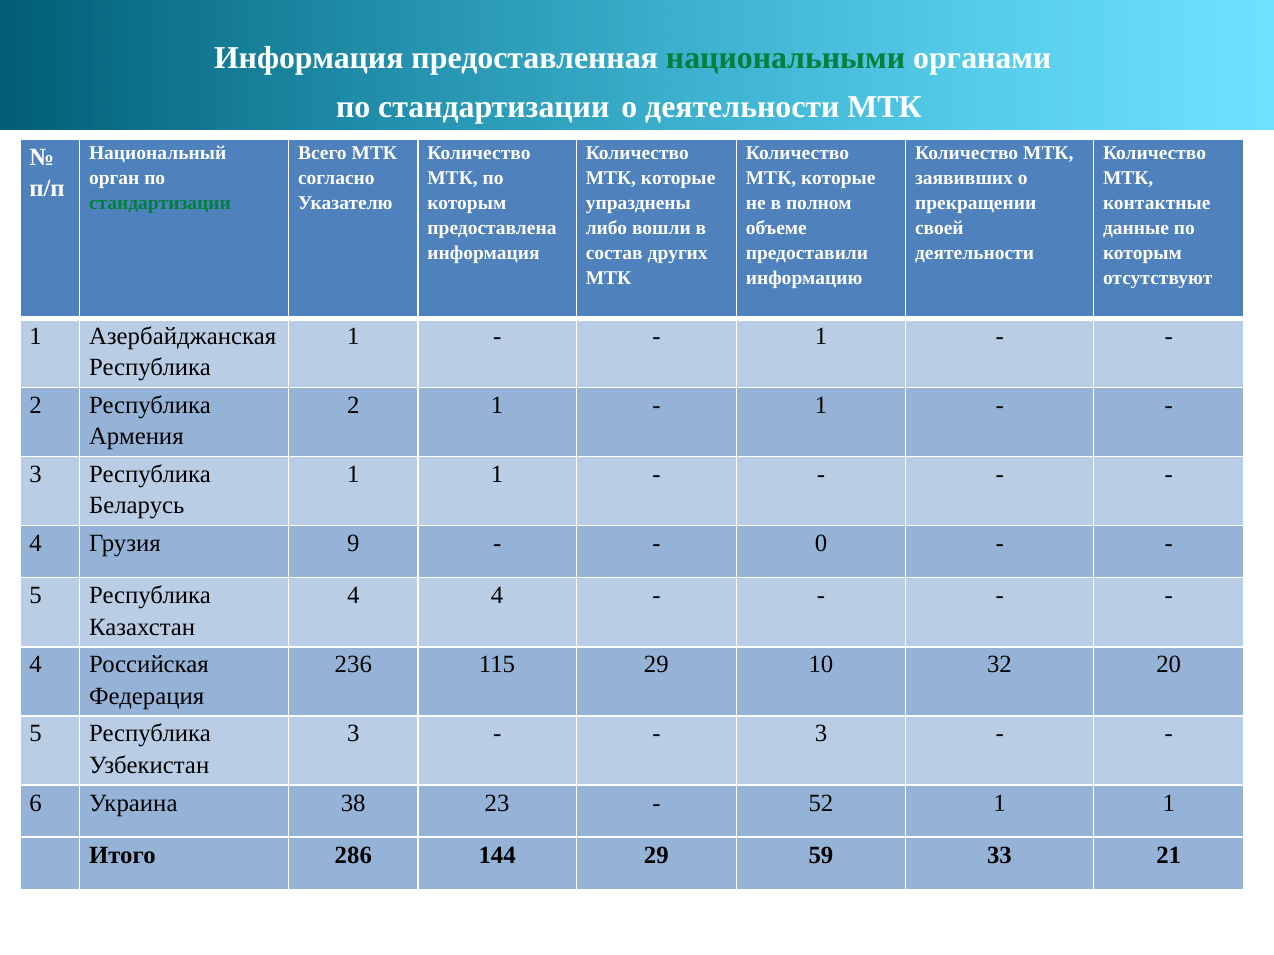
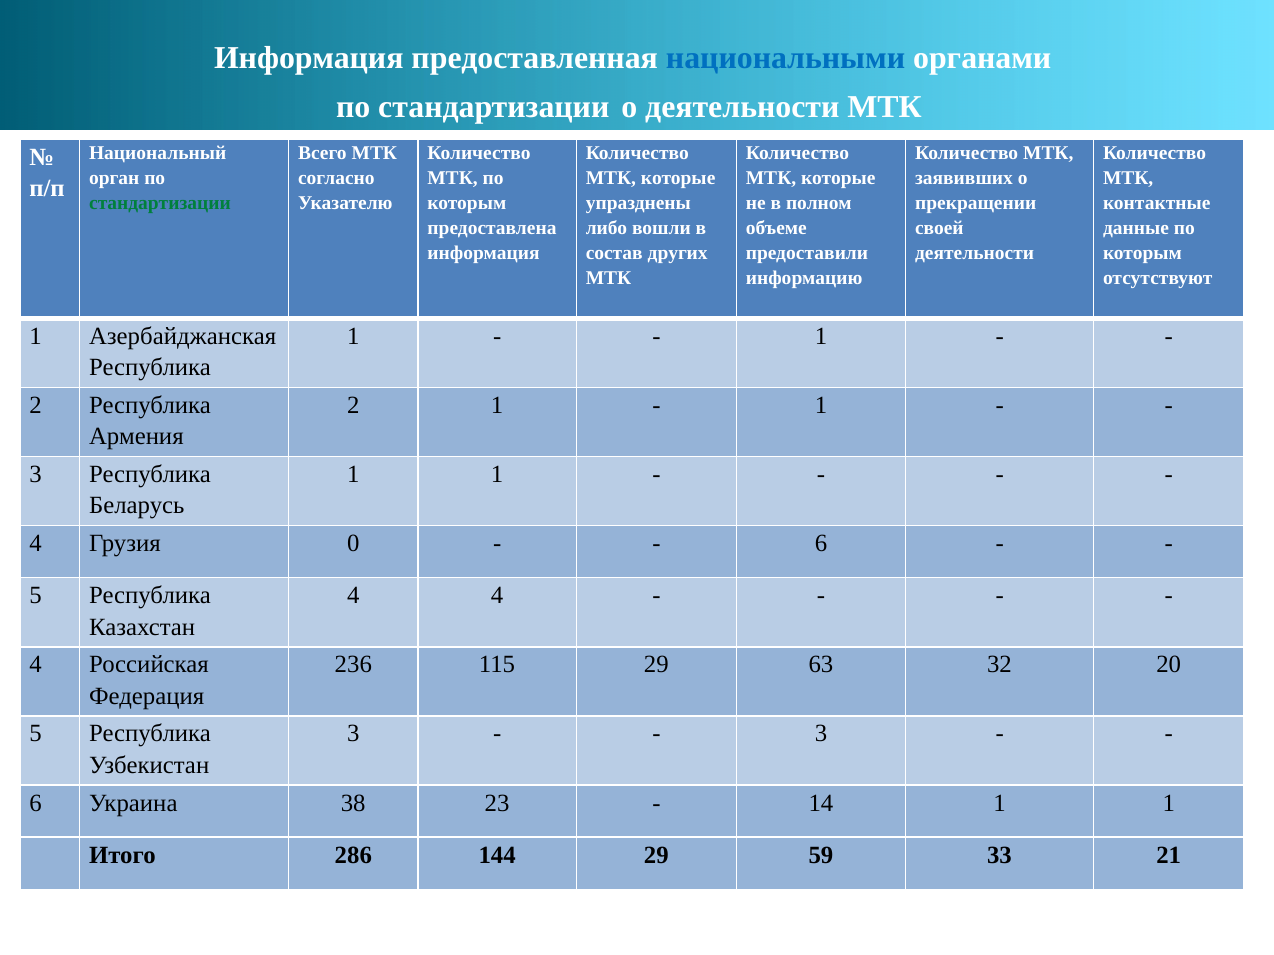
национальными colour: green -> blue (786, 58)
9: 9 -> 0 (353, 544)
0: 0 -> 6 (821, 544)
10: 10 -> 63 (821, 665)
52: 52 -> 14 (821, 803)
